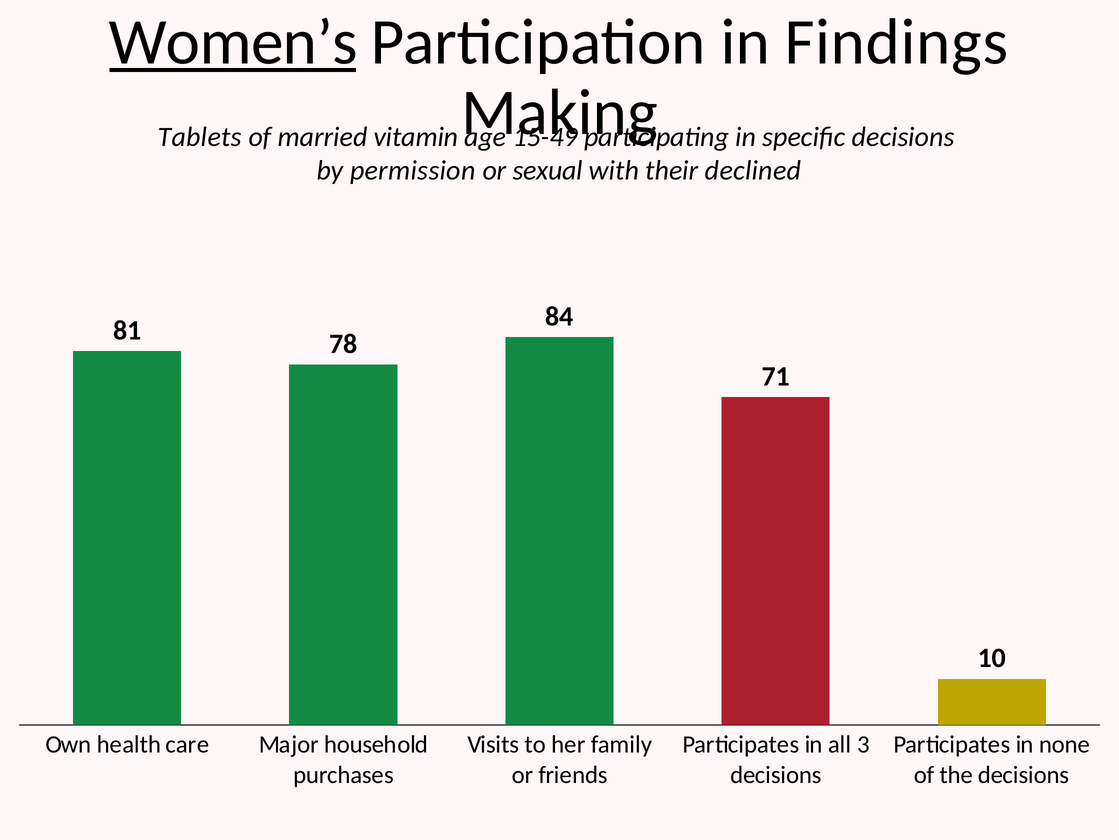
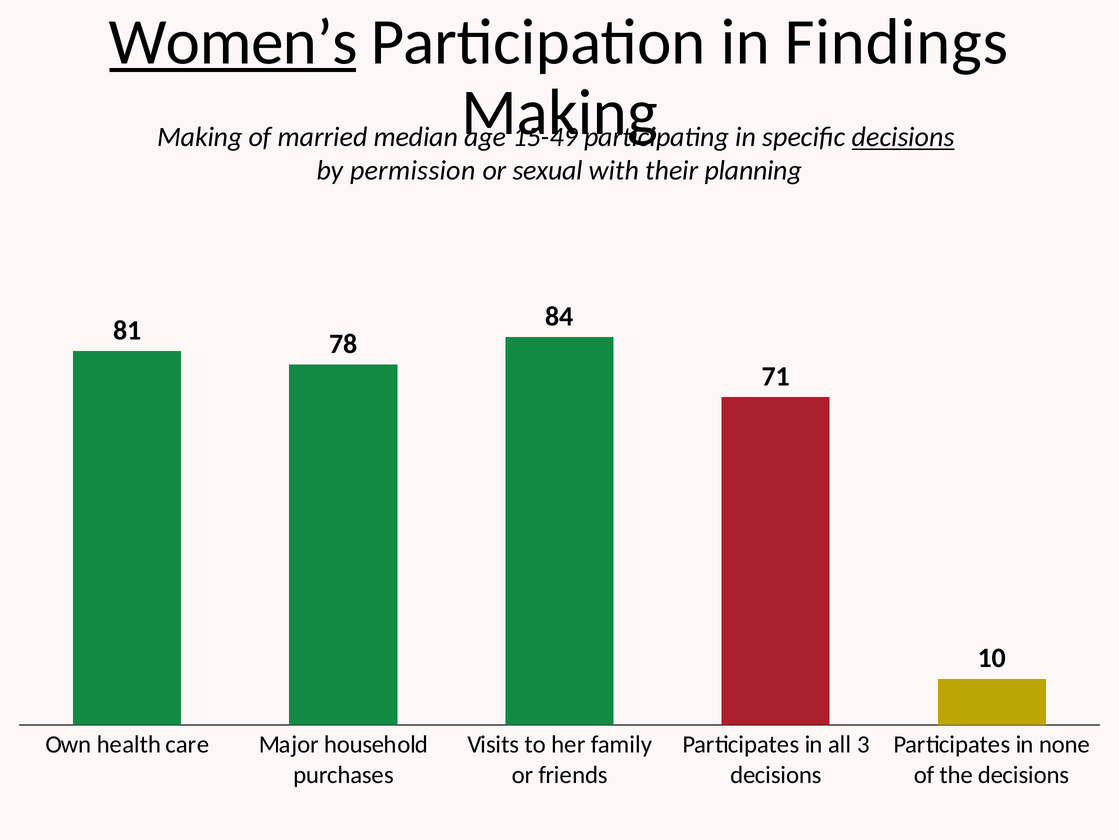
Tablets: Tablets -> Making (200, 137)
vitamin: vitamin -> median (416, 137)
decisions underline: none -> present (903, 137)
declined: declined -> planning (753, 171)
